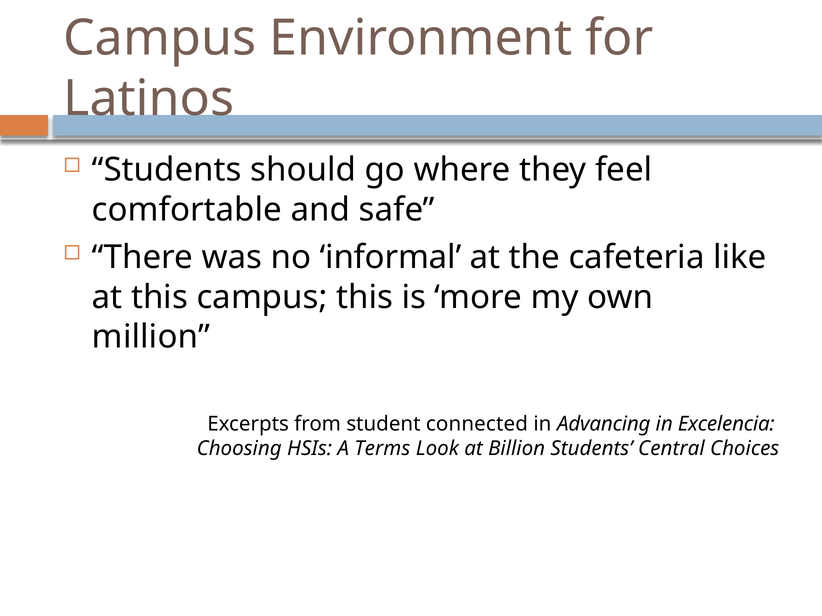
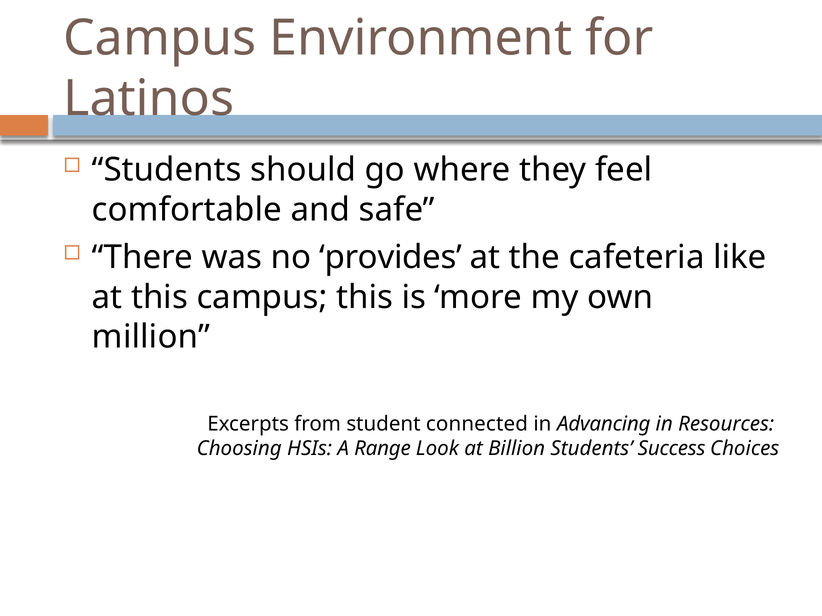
informal: informal -> provides (391, 258)
Excelencia: Excelencia -> Resources (726, 424)
Terms: Terms -> Range (382, 449)
Central: Central -> Success (672, 449)
